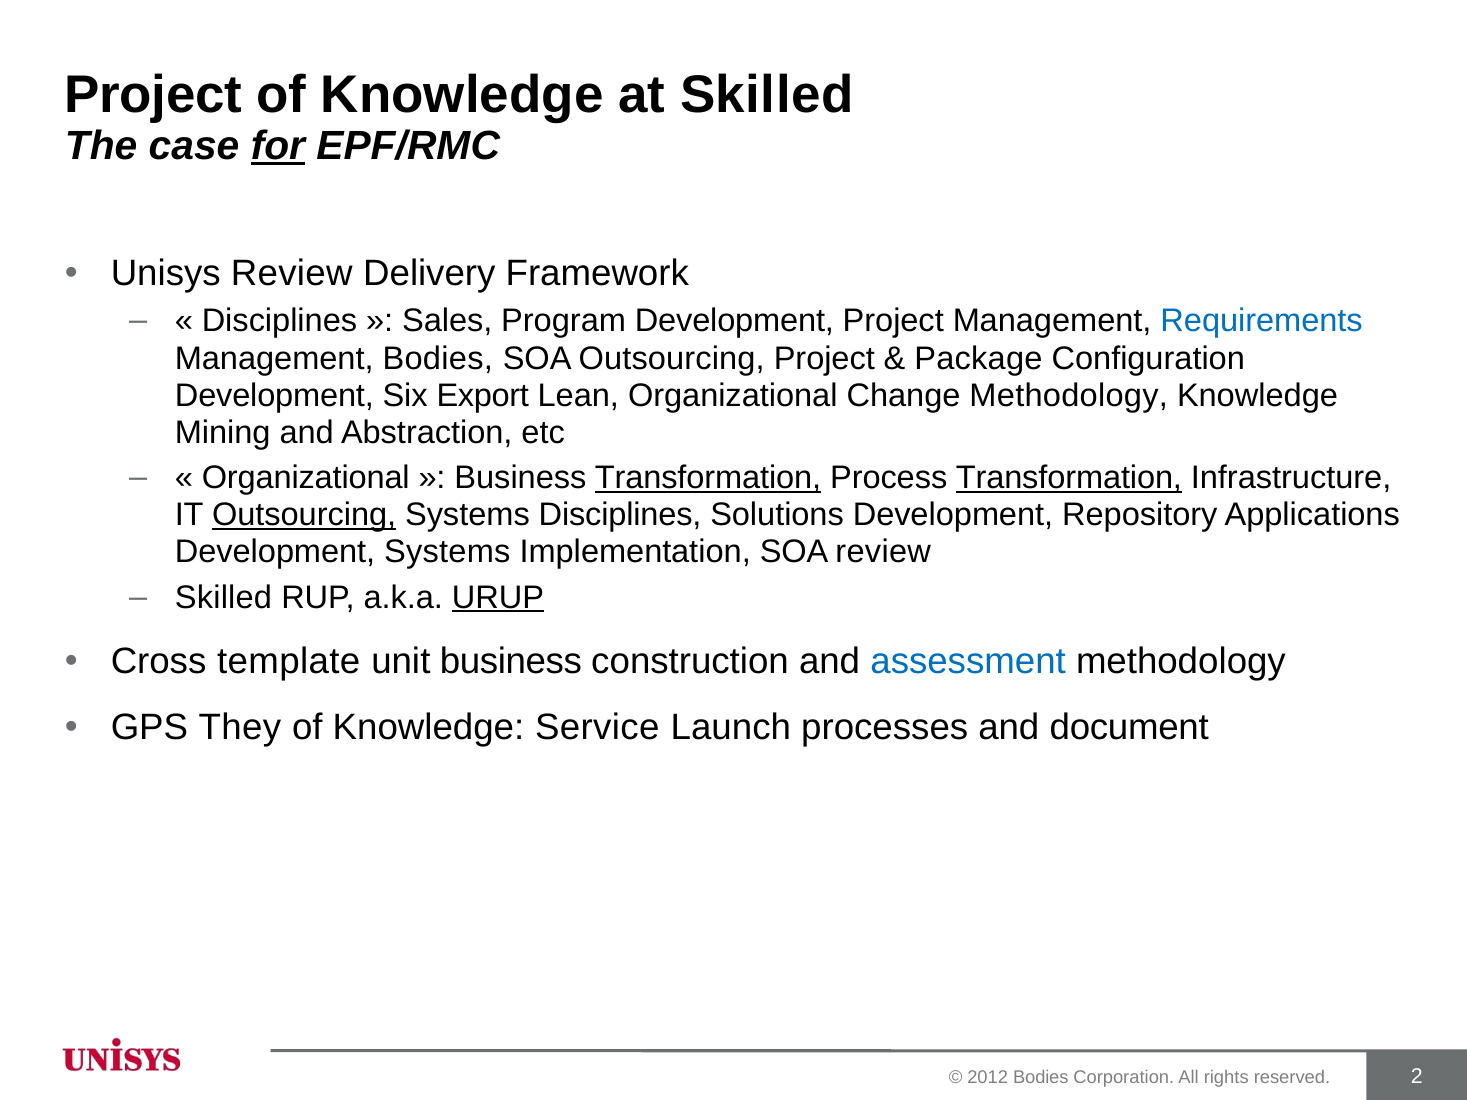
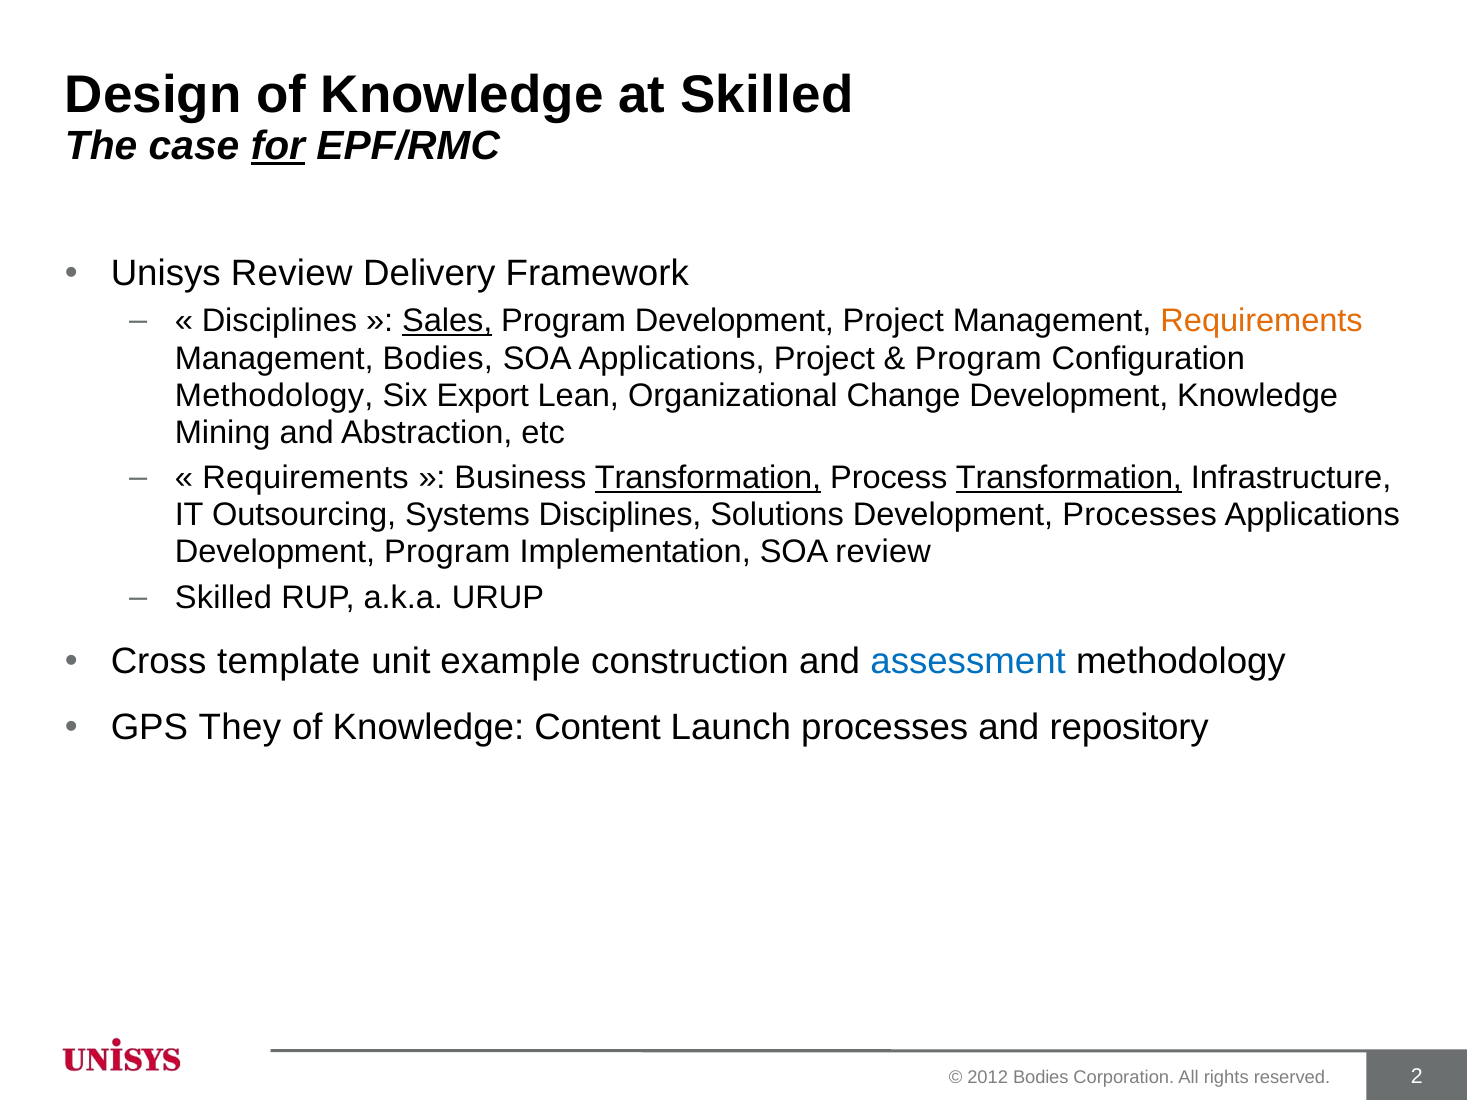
Project: Project -> Design (153, 95)
Sales underline: none -> present (447, 321)
Requirements colour: blue -> orange (1262, 321)
SOA Outsourcing: Outsourcing -> Applications (672, 358)
Package: Package -> Program (978, 358)
Development: Development -> Methodology (274, 396)
Change Methodology: Methodology -> Development (1069, 396)
Organizational: Organizational -> Requirements (306, 478)
Outsourcing underline: present -> none (304, 515)
Development Repository: Repository -> Processes (1140, 515)
Development Systems: Systems -> Program (447, 552)
URUP underline: present -> none (498, 598)
unit business: business -> example (511, 661)
Service: Service -> Content (598, 728)
document: document -> repository (1129, 728)
